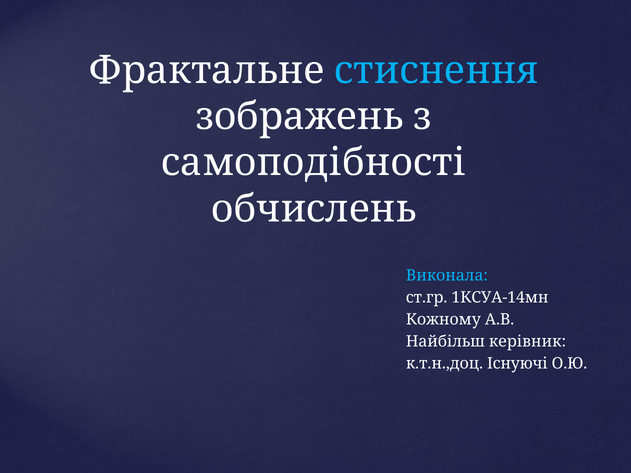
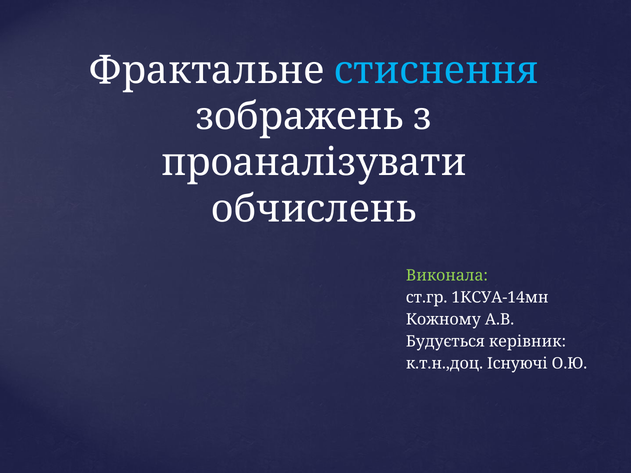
самоподібності: самоподібності -> проаналізувати (314, 163)
Виконала colour: light blue -> light green (447, 276)
Найбільш: Найбільш -> Будується (445, 342)
